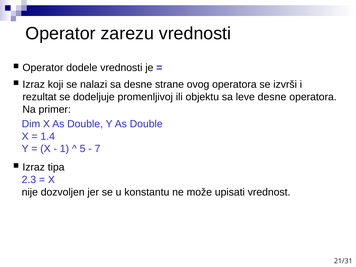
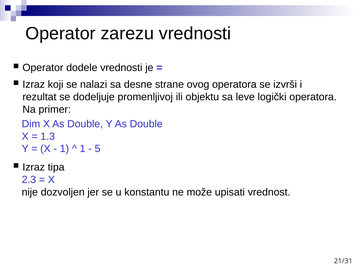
leve desne: desne -> logički (272, 97)
1.4: 1.4 -> 1.3 (48, 136)
5: 5 -> 1 (83, 149)
7: 7 -> 5 (98, 149)
